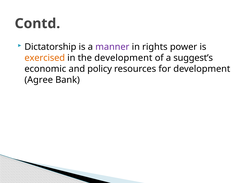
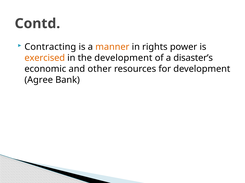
Dictatorship: Dictatorship -> Contracting (50, 47)
manner colour: purple -> orange (112, 47)
suggest’s: suggest’s -> disaster’s (193, 58)
policy: policy -> other (100, 69)
